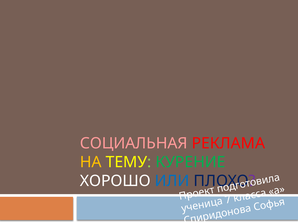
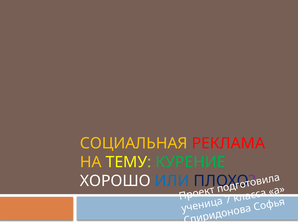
СОЦИАЛЬНАЯ colour: pink -> yellow (134, 144)
